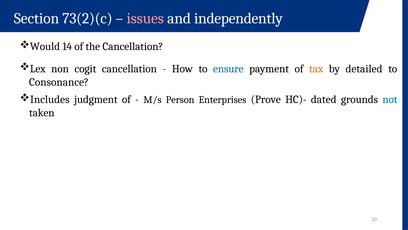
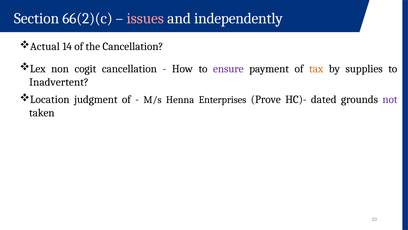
73(2)(c: 73(2)(c -> 66(2)(c (87, 18)
Would: Would -> Actual (45, 46)
ensure colour: blue -> purple (228, 69)
detailed: detailed -> supplies (364, 69)
Consonance: Consonance -> Inadvertent (59, 82)
Includes: Includes -> Location (50, 99)
Person: Person -> Henna (180, 100)
not colour: blue -> purple (390, 99)
